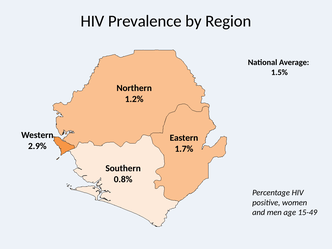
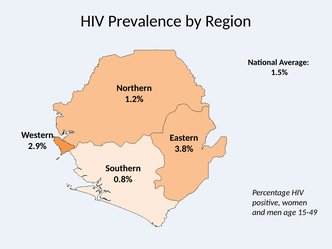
1.7%: 1.7% -> 3.8% (184, 149)
